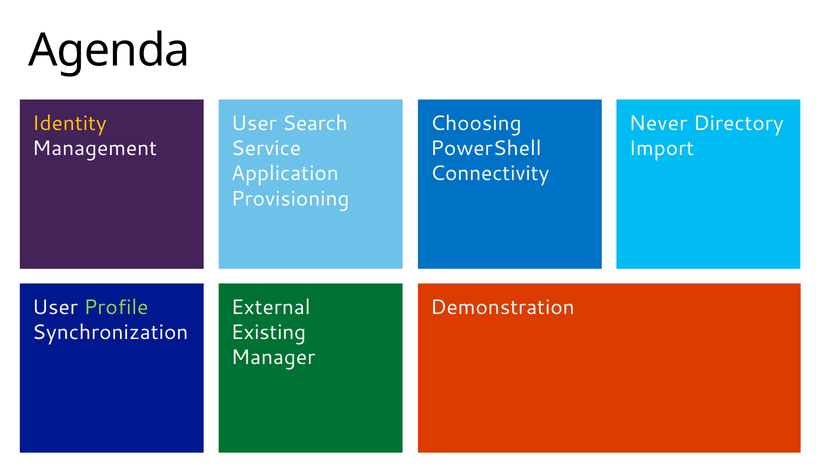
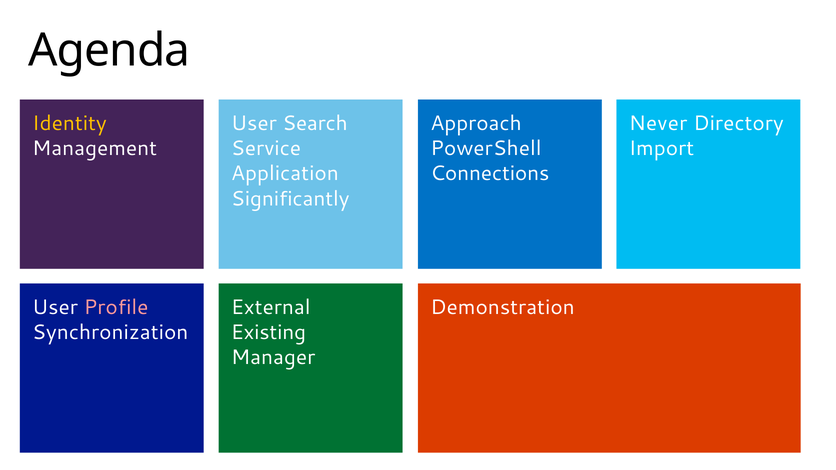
Choosing: Choosing -> Approach (476, 123)
Connectivity: Connectivity -> Connections (490, 174)
Provisioning: Provisioning -> Significantly (290, 199)
Profile colour: light green -> pink (116, 307)
